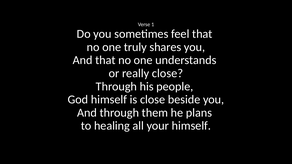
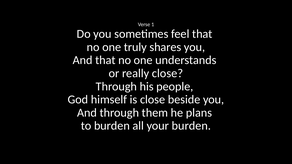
to healing: healing -> burden (112, 126)
your himself: himself -> burden (191, 126)
